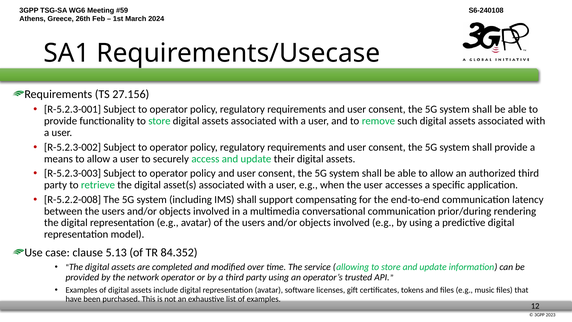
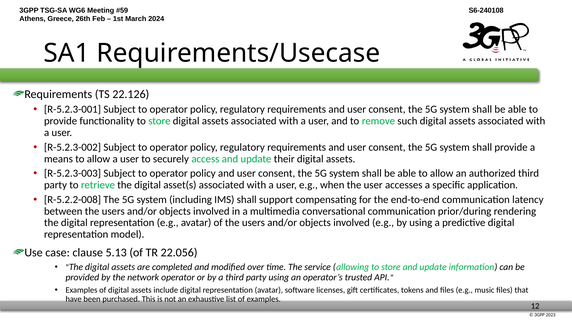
27.156: 27.156 -> 22.126 (131, 94)
84.352: 84.352 -> 22.056 (179, 252)
